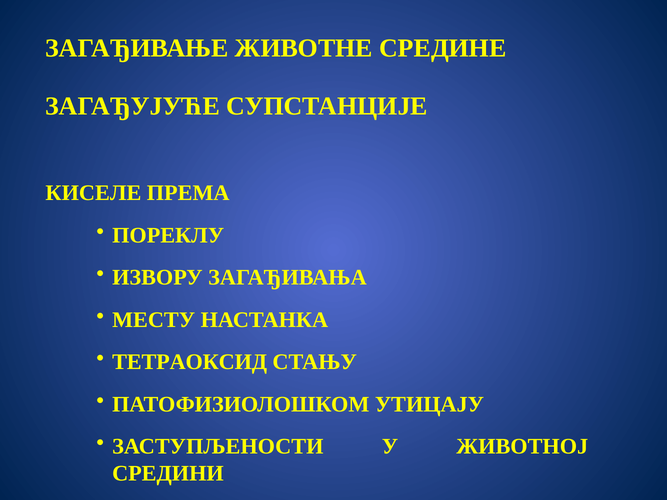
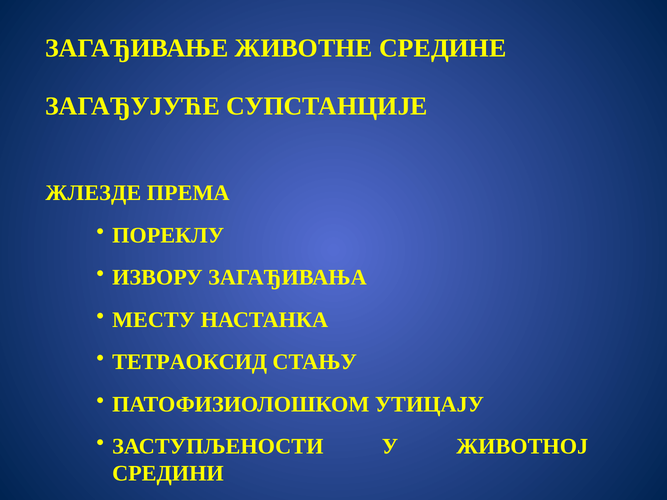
КИСЕЛЕ: КИСЕЛЕ -> ЖЛЕЗДЕ (93, 193)
